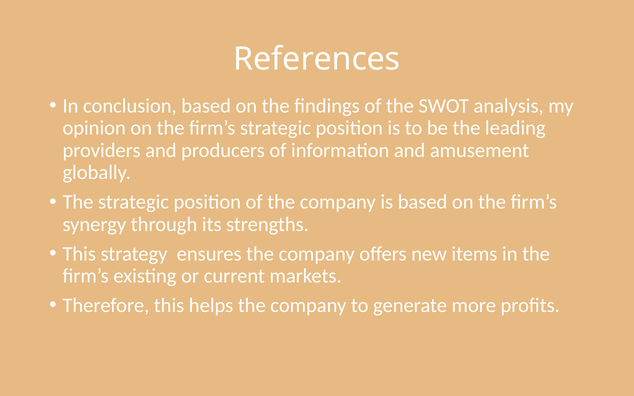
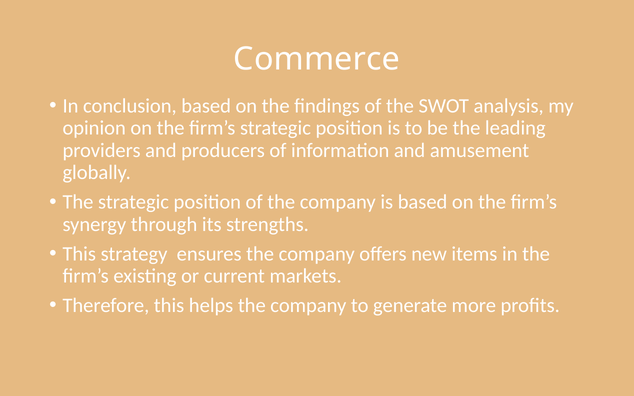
References: References -> Commerce (317, 59)
